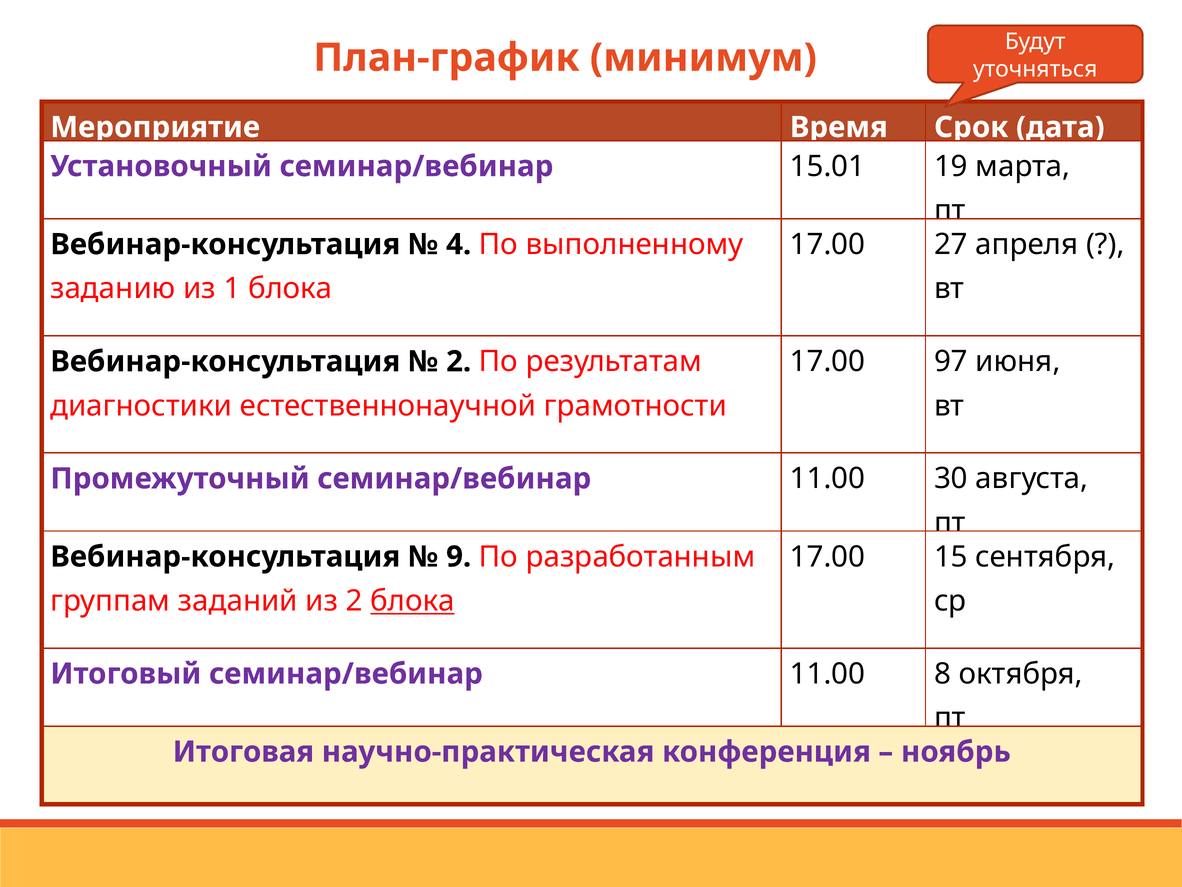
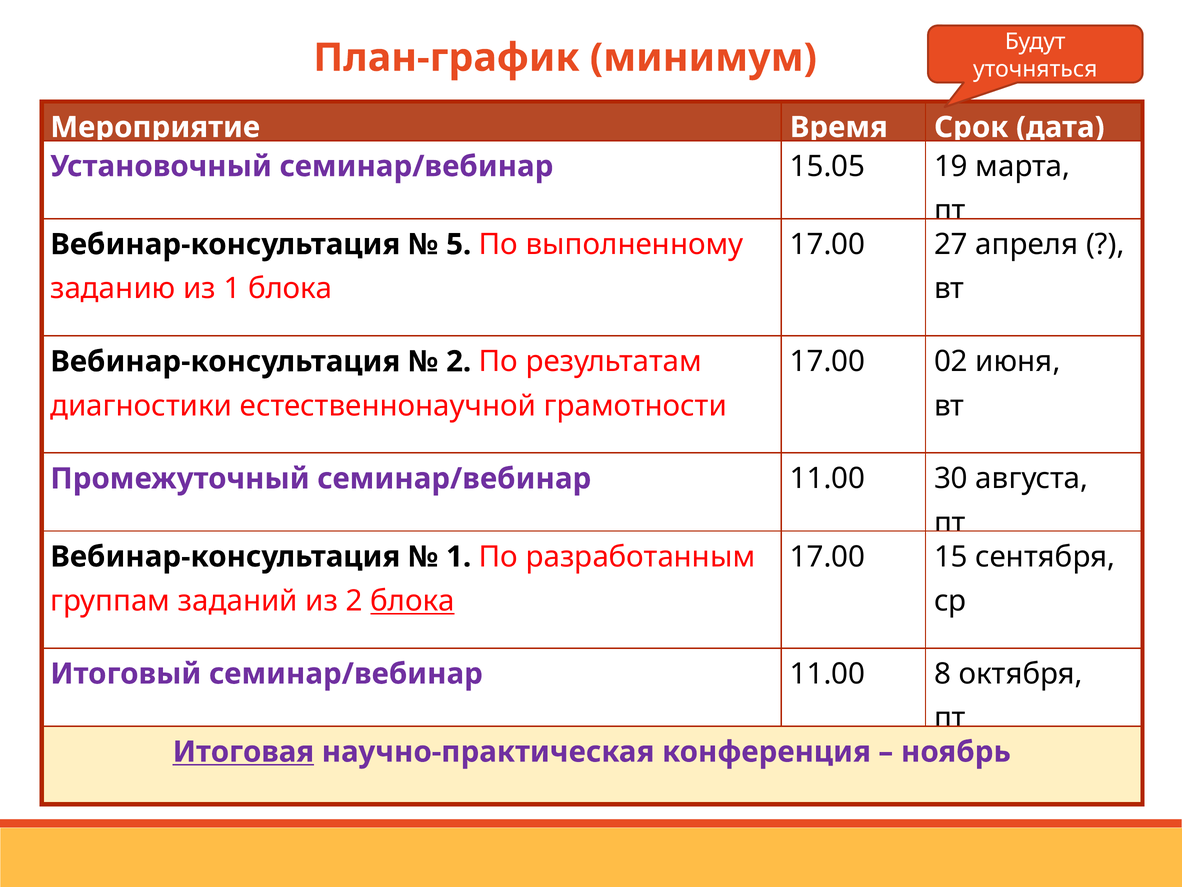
15.01: 15.01 -> 15.05 (828, 166)
4: 4 -> 5 (459, 244)
97: 97 -> 02 (951, 361)
9: 9 -> 1 (459, 556)
Итоговая underline: none -> present (243, 752)
